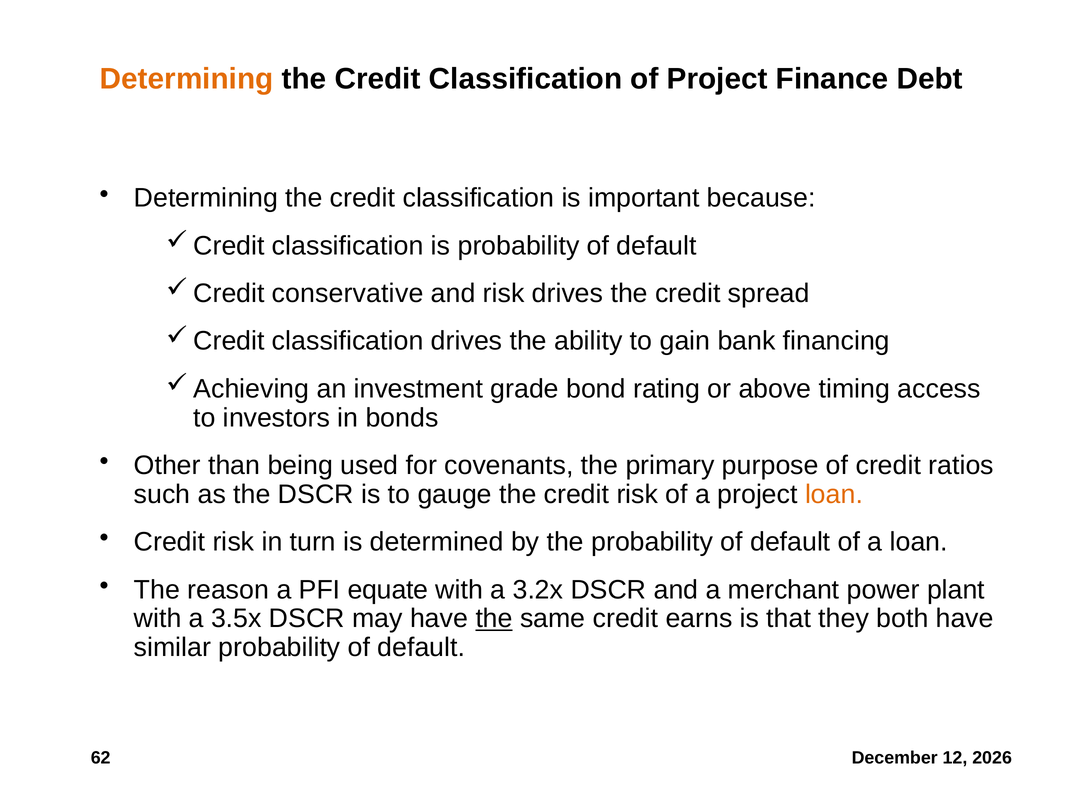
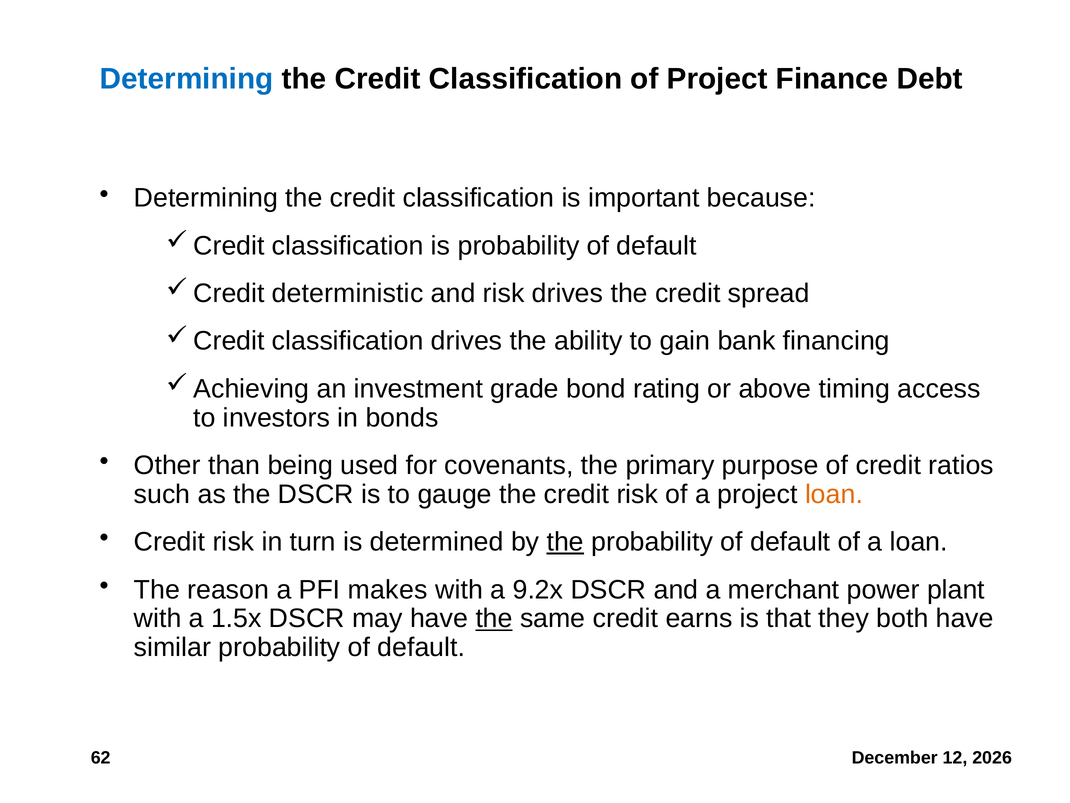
Determining colour: orange -> blue (187, 79)
conservative: conservative -> deterministic (348, 293)
the underline: none -> present (565, 542)
equate: equate -> makes (388, 589)
3.2x: 3.2x -> 9.2x (538, 589)
3.5x: 3.5x -> 1.5x (236, 618)
